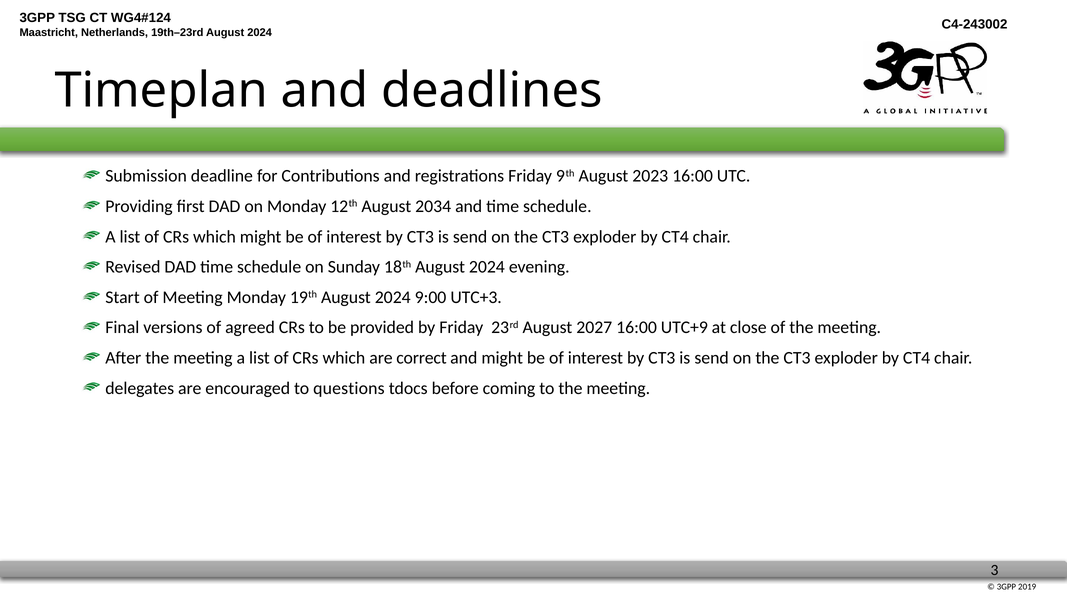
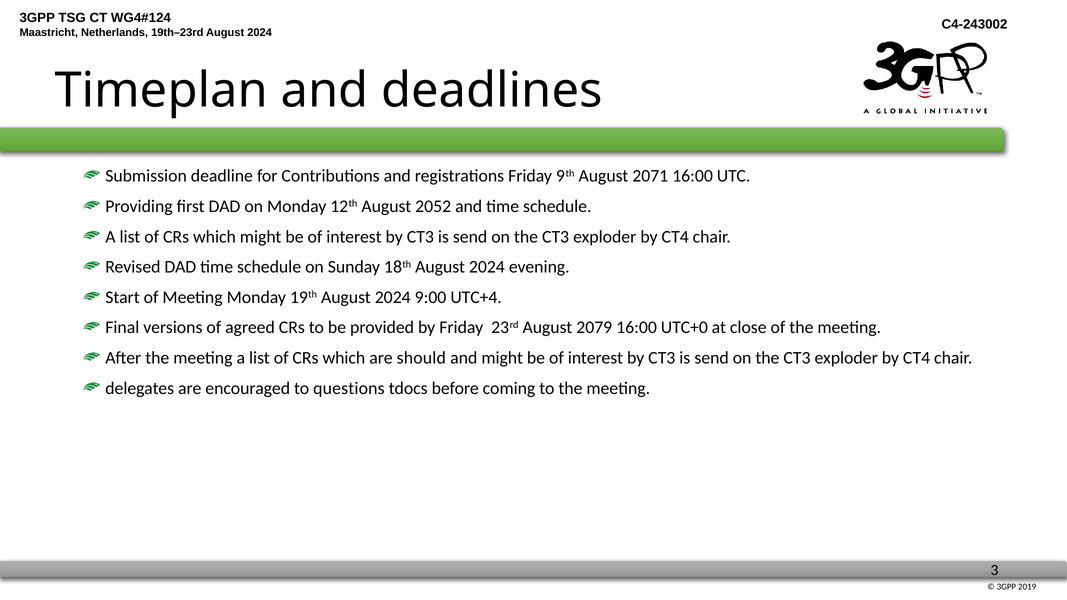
2023: 2023 -> 2071 (650, 176)
2034: 2034 -> 2052 (433, 206)
UTC+3: UTC+3 -> UTC+4 (476, 297)
2027: 2027 -> 2079 (594, 328)
UTC+9: UTC+9 -> UTC+0 (684, 328)
correct: correct -> should (421, 358)
